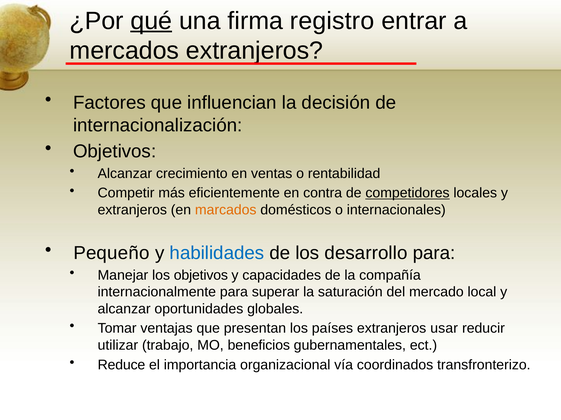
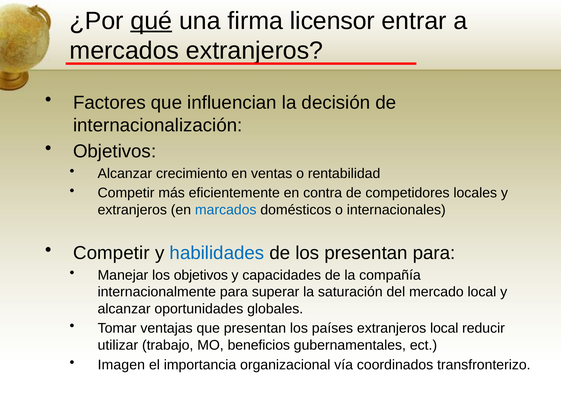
registro: registro -> licensor (332, 21)
competidores underline: present -> none (408, 193)
marcados colour: orange -> blue (226, 210)
Pequeño: Pequeño -> Competir (111, 254)
los desarrollo: desarrollo -> presentan (366, 254)
extranjeros usar: usar -> local (444, 329)
Reduce: Reduce -> Imagen (121, 365)
